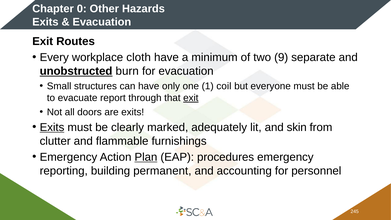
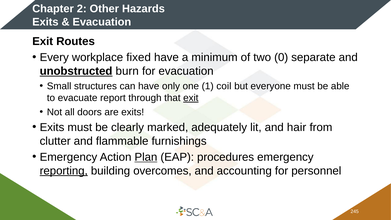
0: 0 -> 2 (82, 9)
cloth: cloth -> fixed (139, 57)
9: 9 -> 0 (281, 57)
Exits underline: present -> none (52, 127)
skin: skin -> hair (297, 127)
reporting underline: none -> present (64, 171)
permanent: permanent -> overcomes (162, 171)
